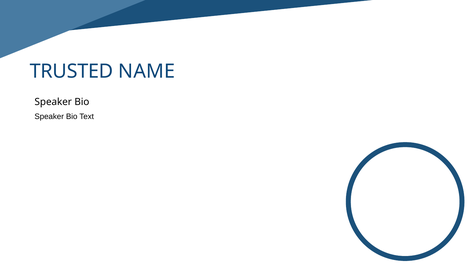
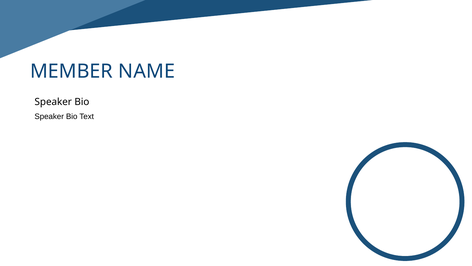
TRUSTED: TRUSTED -> MEMBER (71, 71)
